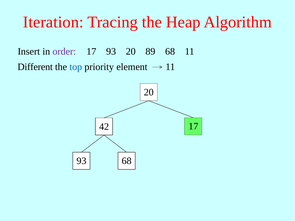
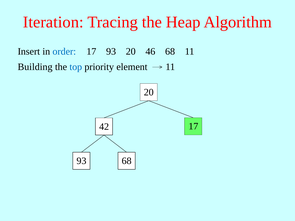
order colour: purple -> blue (64, 51)
89: 89 -> 46 (150, 51)
Different: Different -> Building (35, 67)
